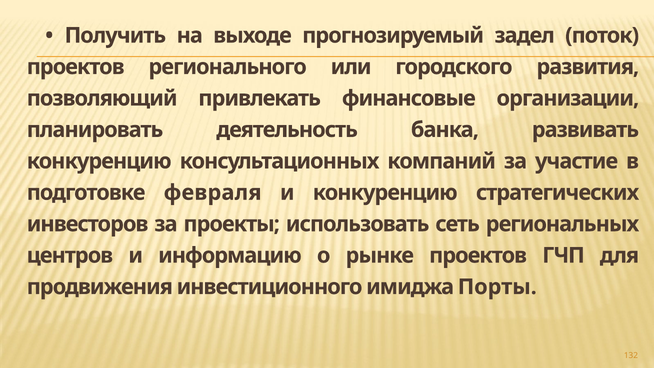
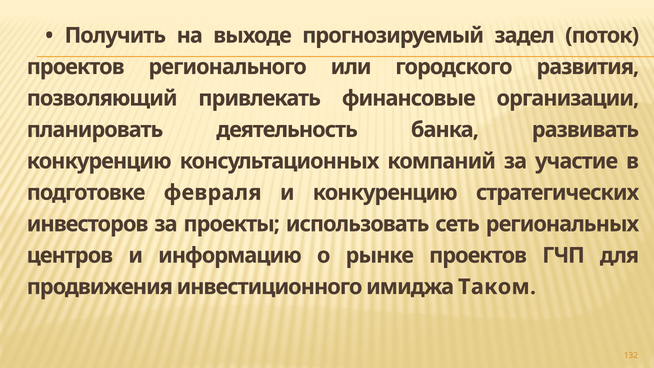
Порты: Порты -> Таком (497, 287)
